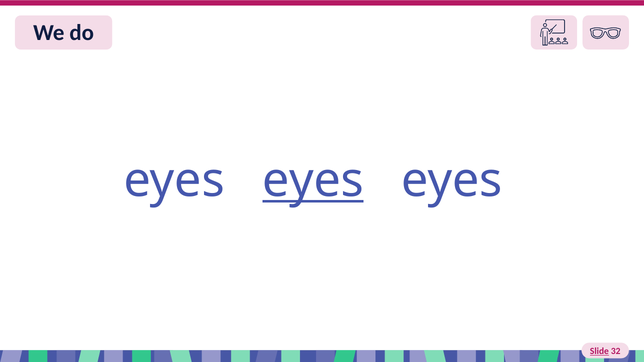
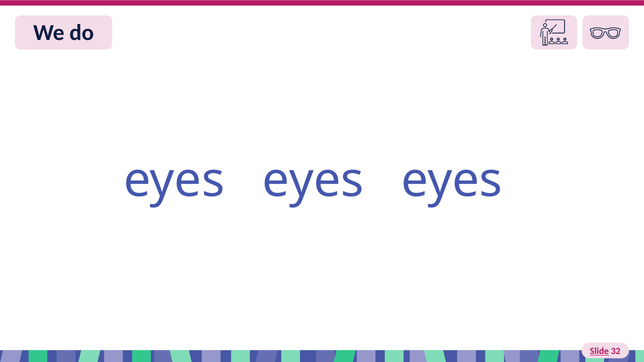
eyes underline: present -> none (313, 181)
